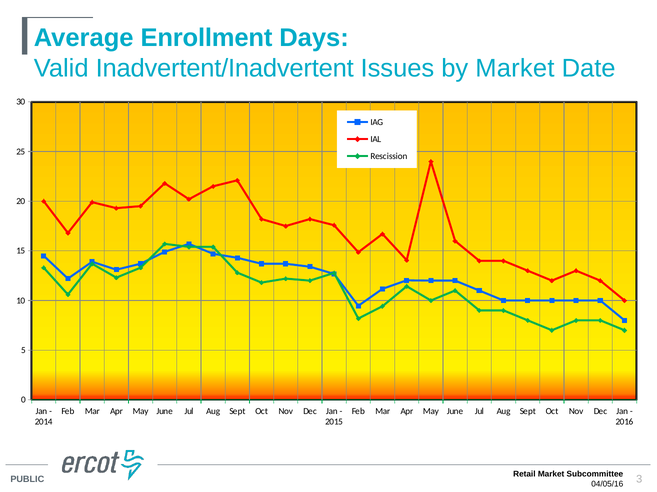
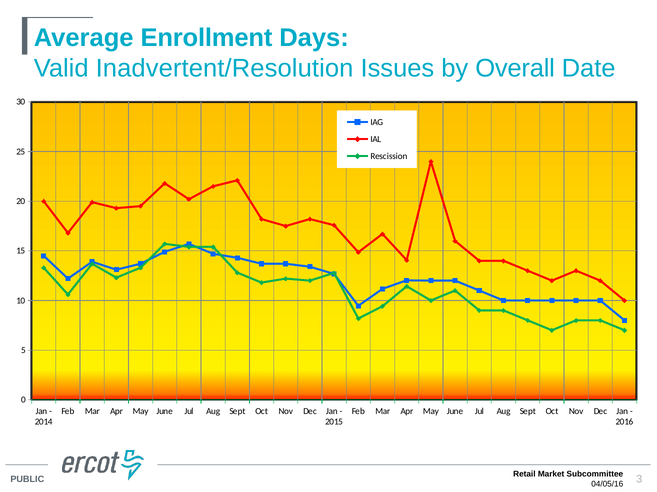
Inadvertent/Inadvertent: Inadvertent/Inadvertent -> Inadvertent/Resolution (225, 69)
by Market: Market -> Overall (515, 69)
